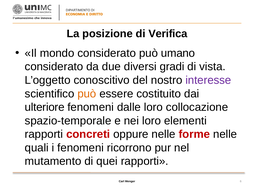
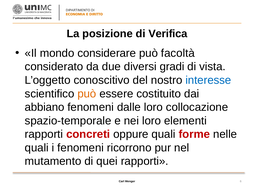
mondo considerato: considerato -> considerare (107, 53)
umano: umano -> facoltà (178, 53)
interesse colour: purple -> blue (208, 80)
ulteriore: ulteriore -> abbiano (45, 107)
oppure nelle: nelle -> quali (163, 135)
